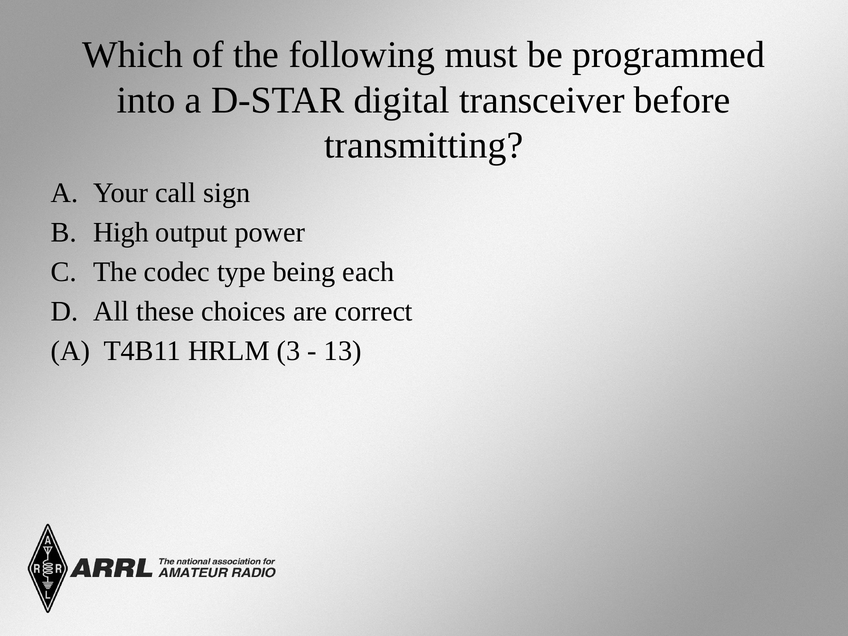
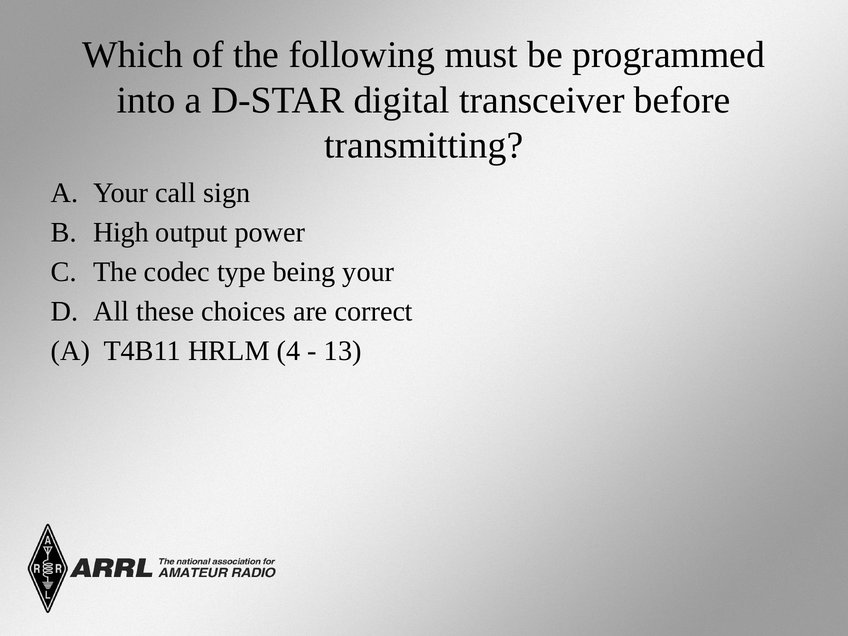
being each: each -> your (368, 272)
3: 3 -> 4 (289, 351)
